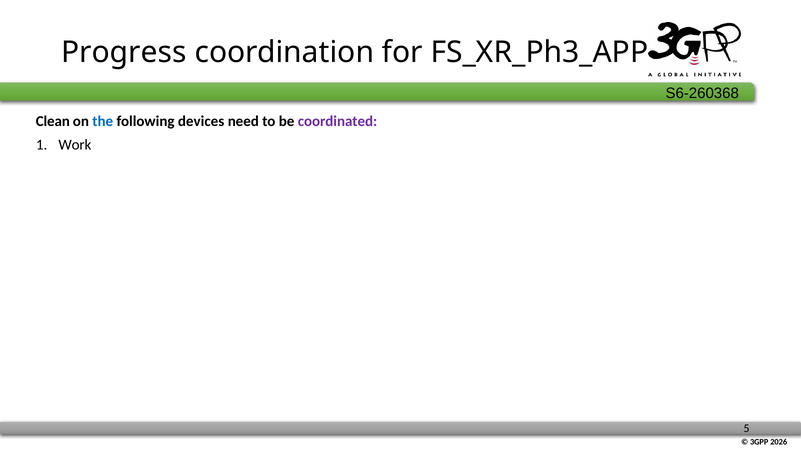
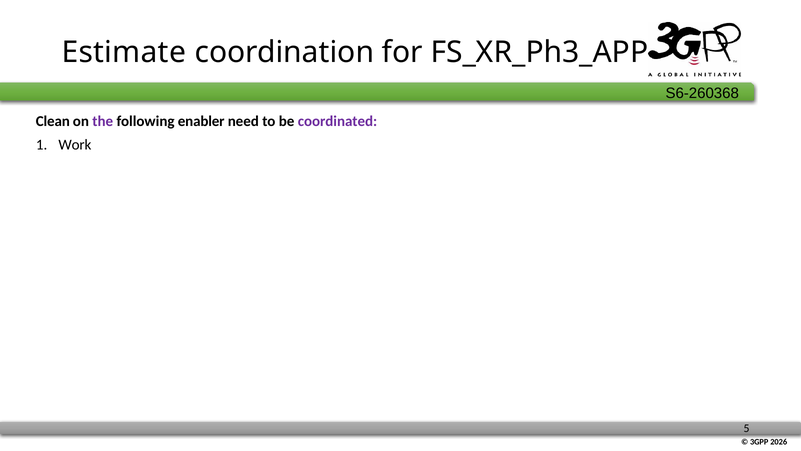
Progress: Progress -> Estimate (124, 52)
the colour: blue -> purple (103, 121)
devices: devices -> enabler (201, 121)
